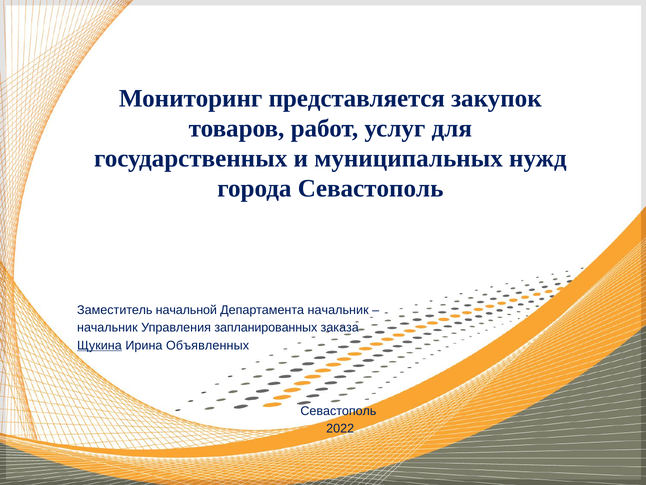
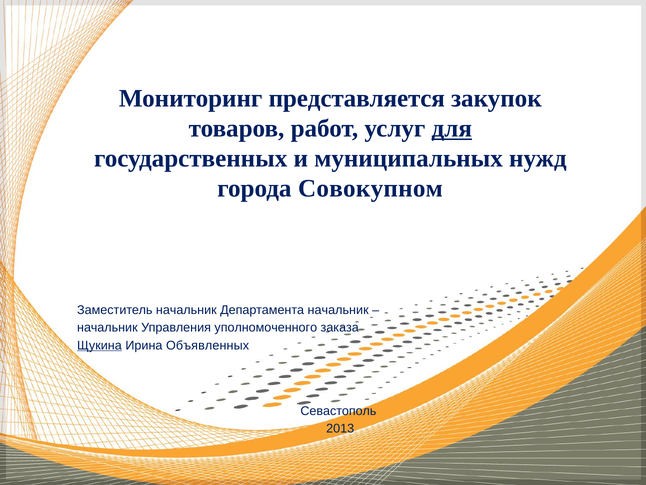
для underline: none -> present (452, 128)
города Севастополь: Севастополь -> Совокупном (370, 188)
Заместитель начальной: начальной -> начальник (186, 310)
запланированных: запланированных -> уполномоченного (266, 327)
2022: 2022 -> 2013 (340, 428)
